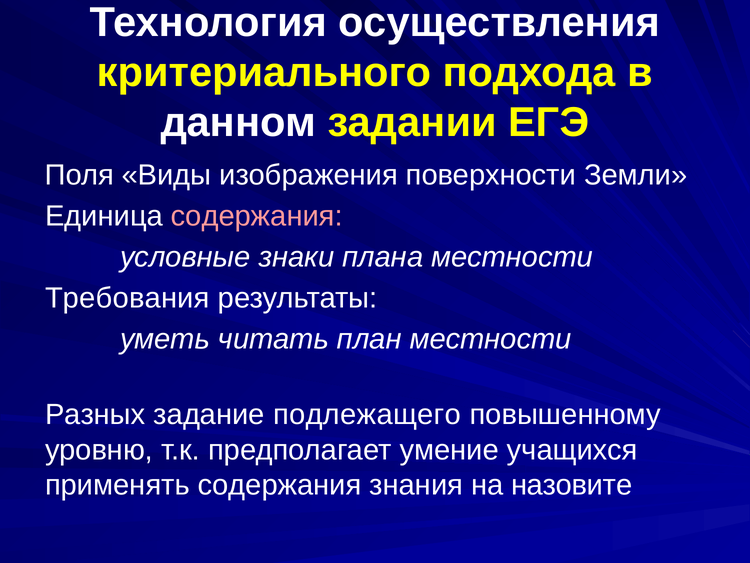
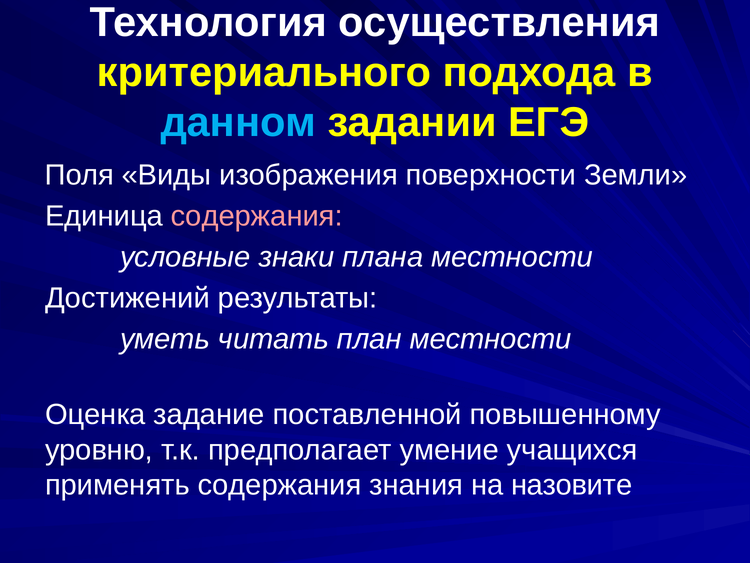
данном colour: white -> light blue (238, 123)
Требования: Требования -> Достижений (127, 298)
Разных: Разных -> Оценка (95, 414)
подлежащего: подлежащего -> поставленной (367, 414)
